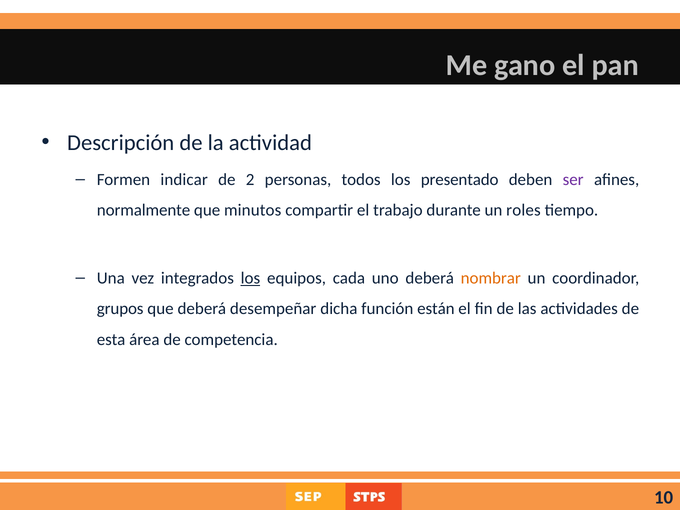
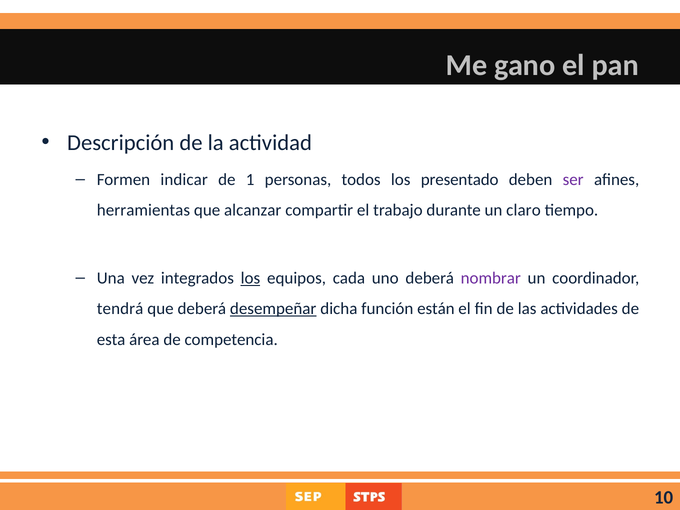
2: 2 -> 1 (250, 180)
normalmente: normalmente -> herramientas (143, 210)
minutos: minutos -> alcanzar (253, 210)
roles: roles -> claro (523, 210)
nombrar colour: orange -> purple (491, 278)
grupos: grupos -> tendrá (120, 309)
desempeñar underline: none -> present (273, 309)
